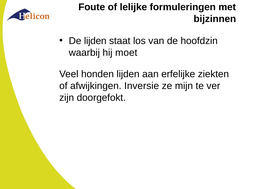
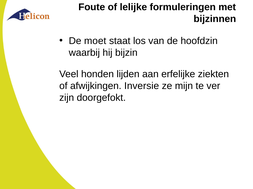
De lijden: lijden -> moet (95, 41)
moet: moet -> bijzin (126, 53)
